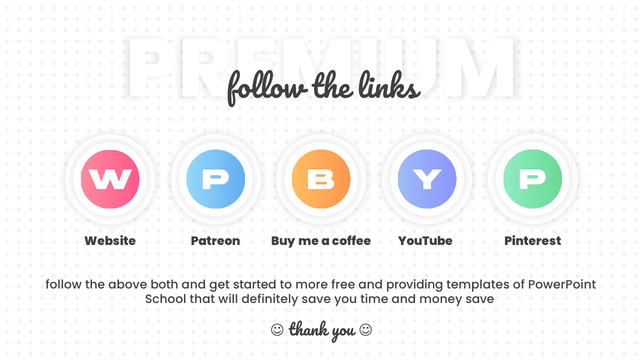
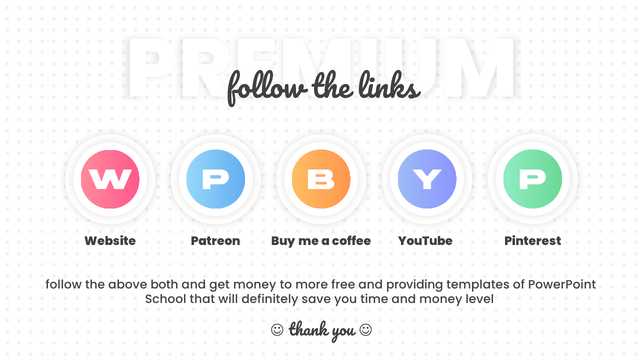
get started: started -> money (255, 285)
money save: save -> level (480, 299)
